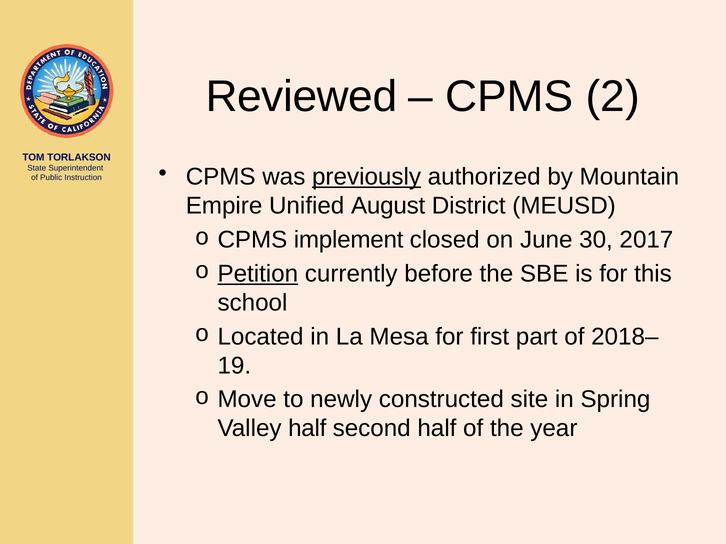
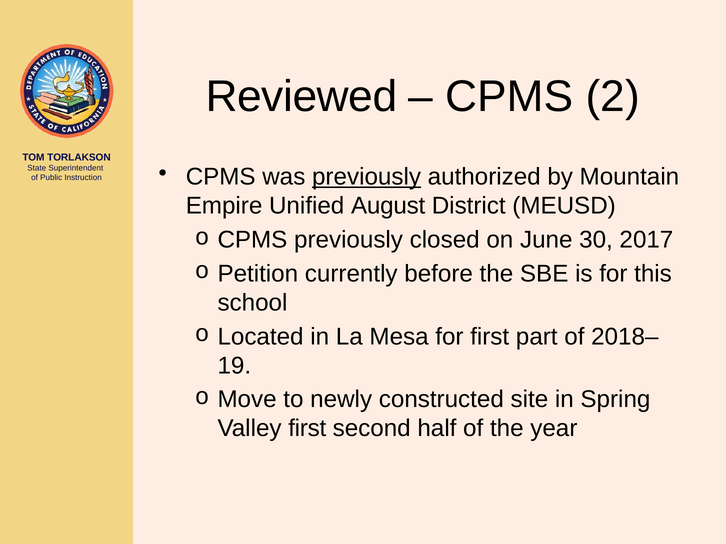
CPMS implement: implement -> previously (349, 240)
Petition underline: present -> none (258, 274)
Valley half: half -> first (307, 429)
